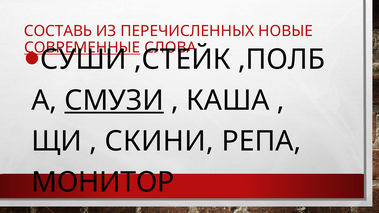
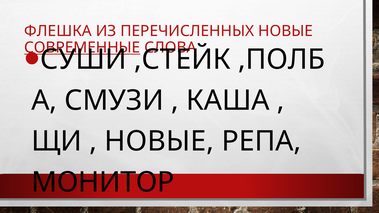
СОСТАВЬ: СОСТАВЬ -> ФЛЕШКА (58, 31)
СМУЗИ underline: present -> none (114, 101)
СКИНИ: СКИНИ -> НОВЫЕ (159, 141)
